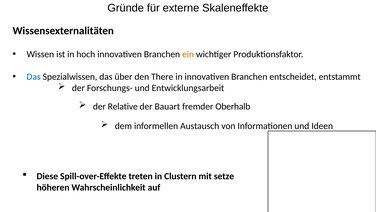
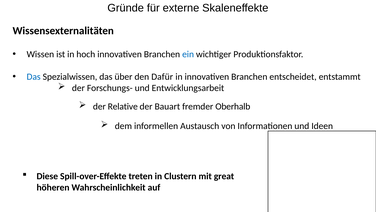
ein colour: orange -> blue (188, 54)
There: There -> Dafür (162, 77)
setze: setze -> great (224, 176)
